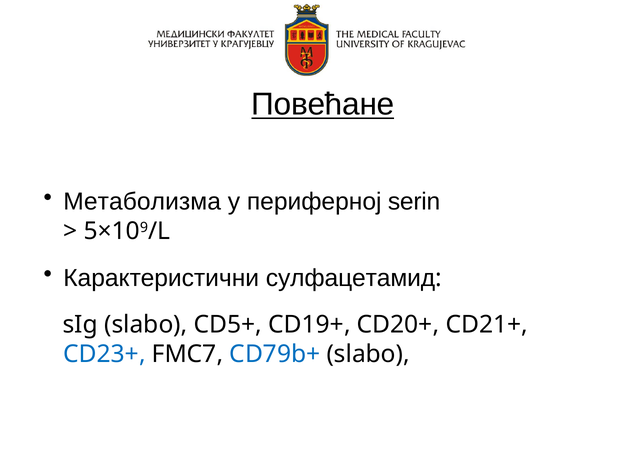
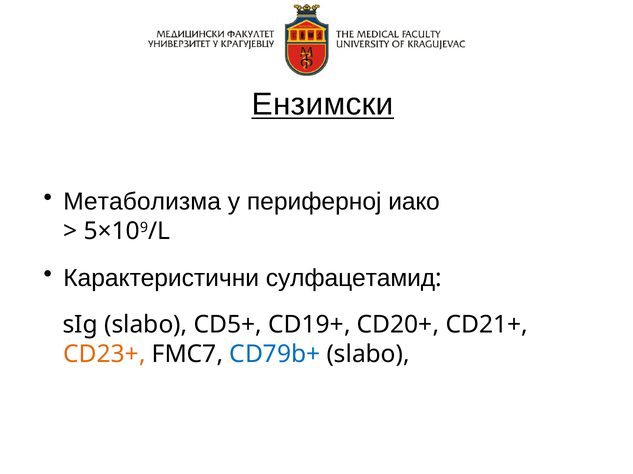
Повећане: Повећане -> Ензимски (323, 105)
serin: serin -> иако (414, 202)
CD23+ colour: blue -> orange (104, 355)
